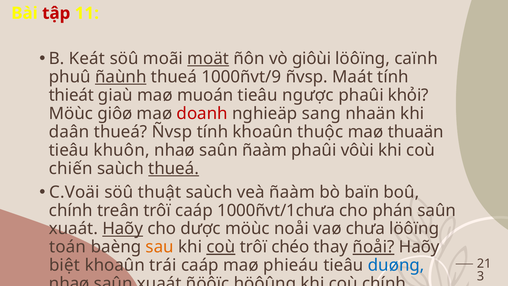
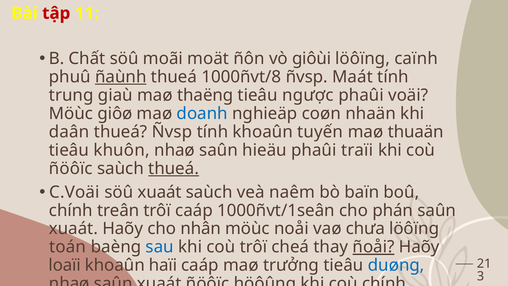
Keát: Keát -> Chất (87, 59)
moät underline: present -> none (208, 59)
1000ñvt/9: 1000ñvt/9 -> 1000ñvt/8 (241, 77)
thieát: thieát -> trung (71, 95)
muoán: muoán -> thaëng (205, 95)
khỏi: khỏi -> voäi (408, 95)
doanh colour: red -> blue (202, 113)
sang: sang -> coøn (321, 113)
thuộc: thuộc -> tuyến (320, 132)
saûn ñaàm: ñaàm -> hieäu (265, 150)
vôùi: vôùi -> traïi (357, 150)
chiến: chiến -> ñöôïc (71, 168)
söû thuật: thuật -> xuaát (160, 192)
veà ñaàm: ñaàm -> naêm (292, 192)
1000ñvt/1chưa: 1000ñvt/1chưa -> 1000ñvt/1seân (276, 210)
Haõy underline: present -> none (123, 229)
dược: dược -> nhân (201, 229)
sau colour: orange -> blue (160, 247)
coù underline: present -> none (221, 247)
chéo: chéo -> cheá (290, 247)
biệt: biệt -> loaïi (65, 265)
trái: trái -> haïi (163, 265)
phieáu: phieáu -> trưởng (291, 265)
